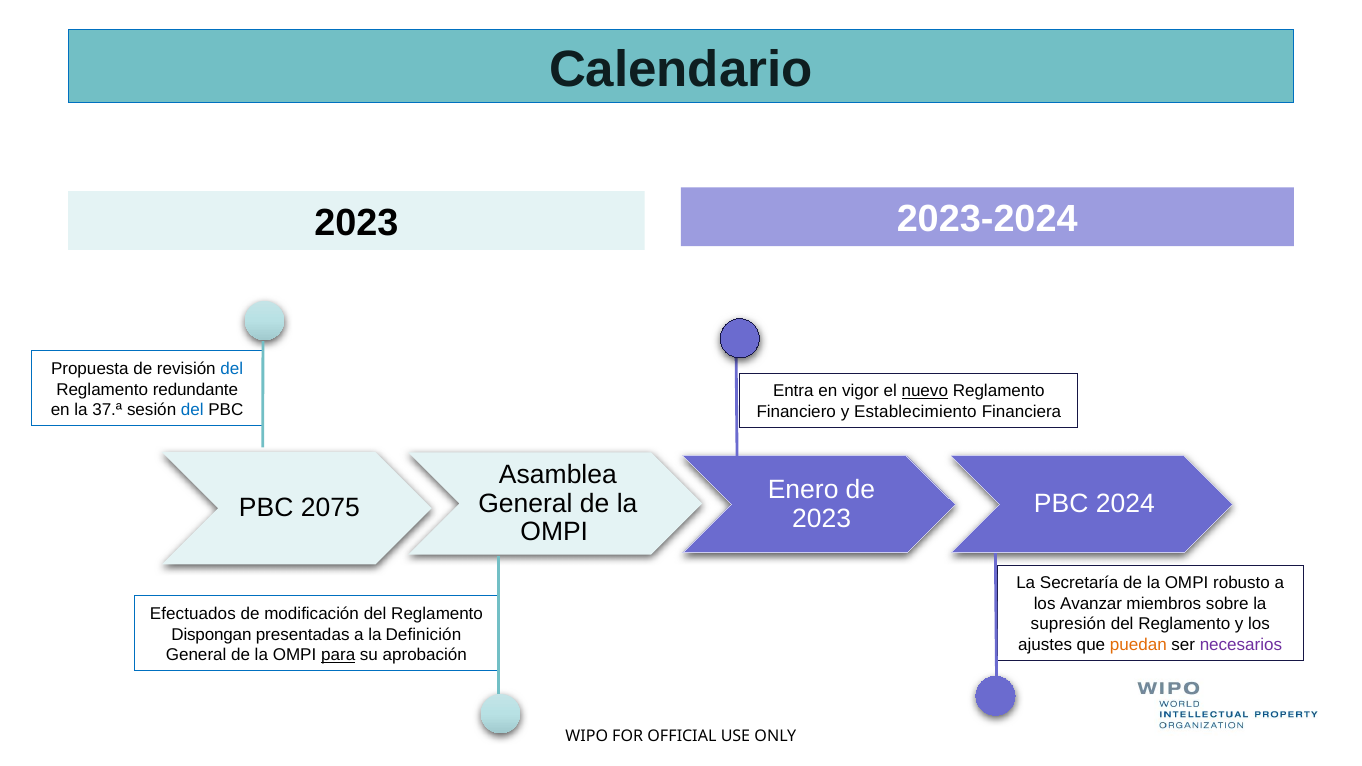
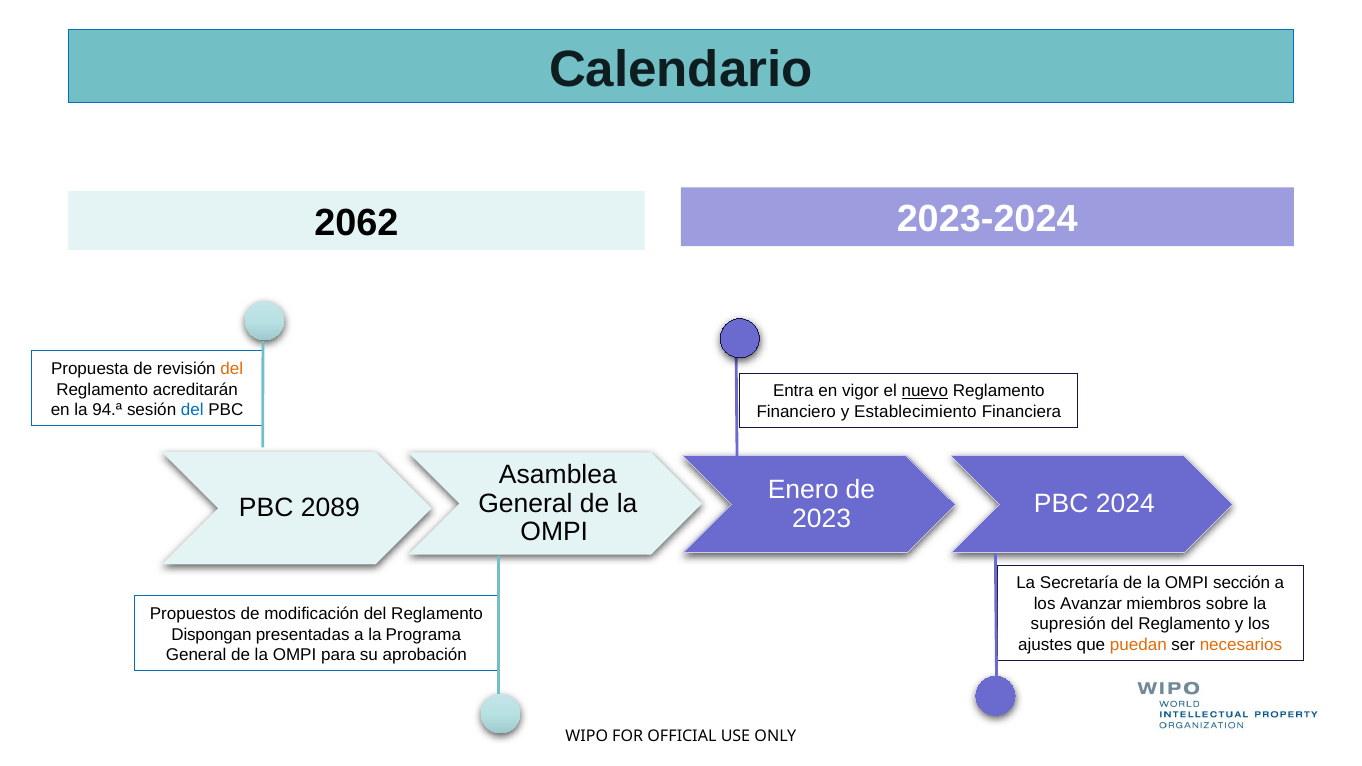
2023: 2023 -> 2062 (356, 223)
del colour: blue -> orange (232, 369)
redundante: redundante -> acreditarán (195, 389)
37.ª: 37.ª -> 94.ª (107, 410)
2075: 2075 -> 2089 (330, 508)
robusto: robusto -> sección (1242, 583)
Efectuados: Efectuados -> Propuestos (193, 614)
Definición: Definición -> Programa (423, 635)
necesarios colour: purple -> orange (1241, 645)
para underline: present -> none (338, 655)
